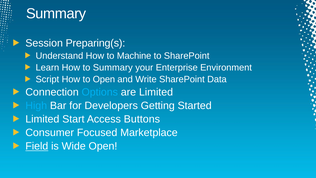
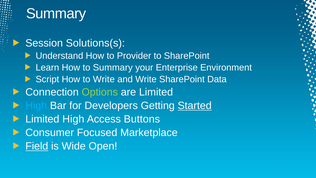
Preparing(s: Preparing(s -> Solutions(s (95, 43)
Machine: Machine -> Provider (134, 56)
to Open: Open -> Write (104, 79)
Options colour: light blue -> light green (100, 92)
Started underline: none -> present (195, 106)
Start: Start -> High (73, 119)
